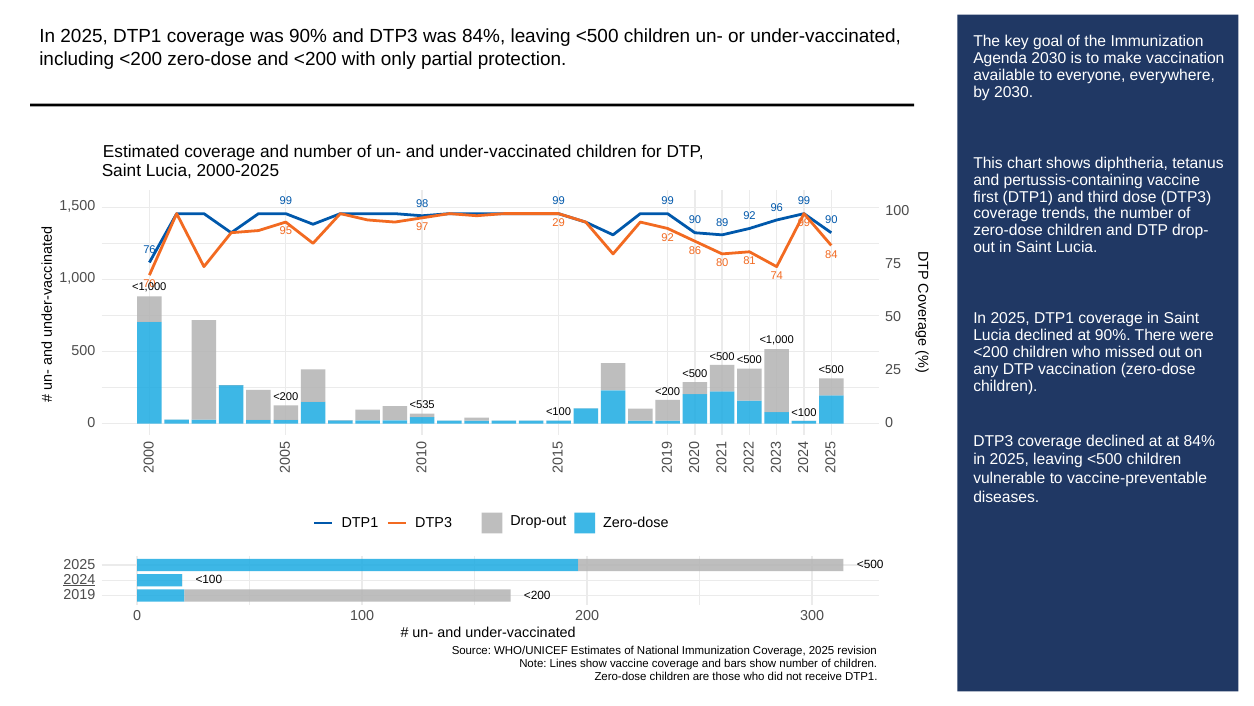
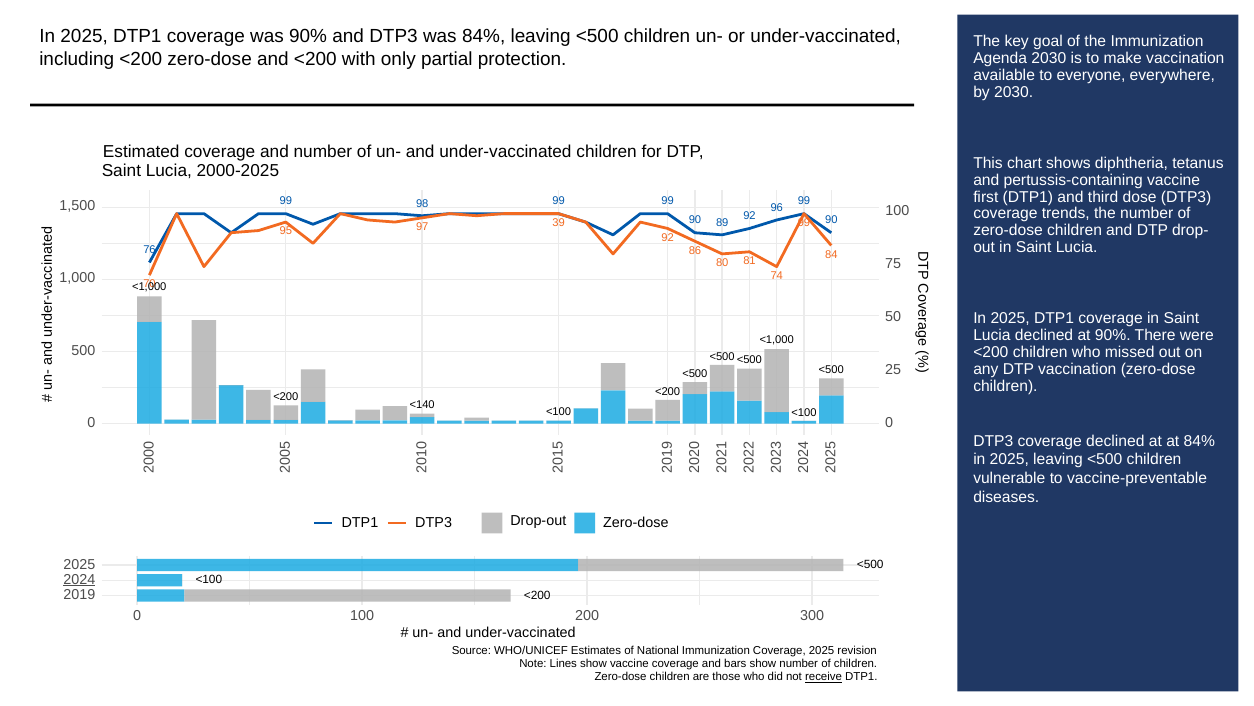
29: 29 -> 39 (559, 223)
<535: <535 -> <140 (422, 405)
receive underline: none -> present (824, 677)
